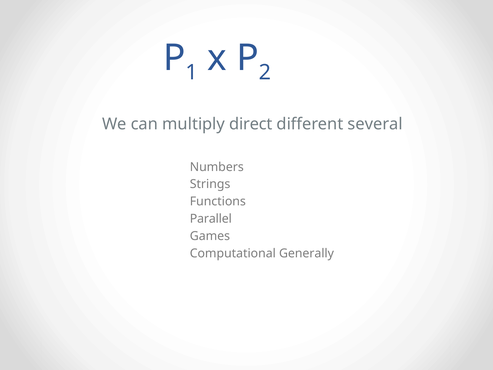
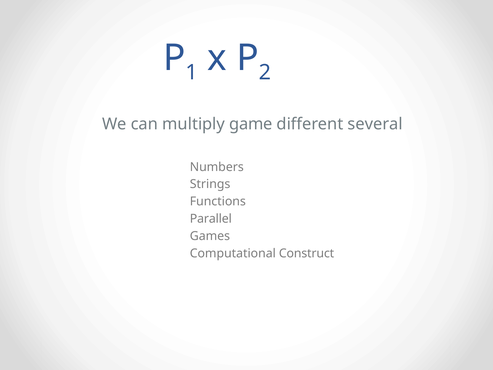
direct: direct -> game (251, 124)
Generally: Generally -> Construct (307, 253)
